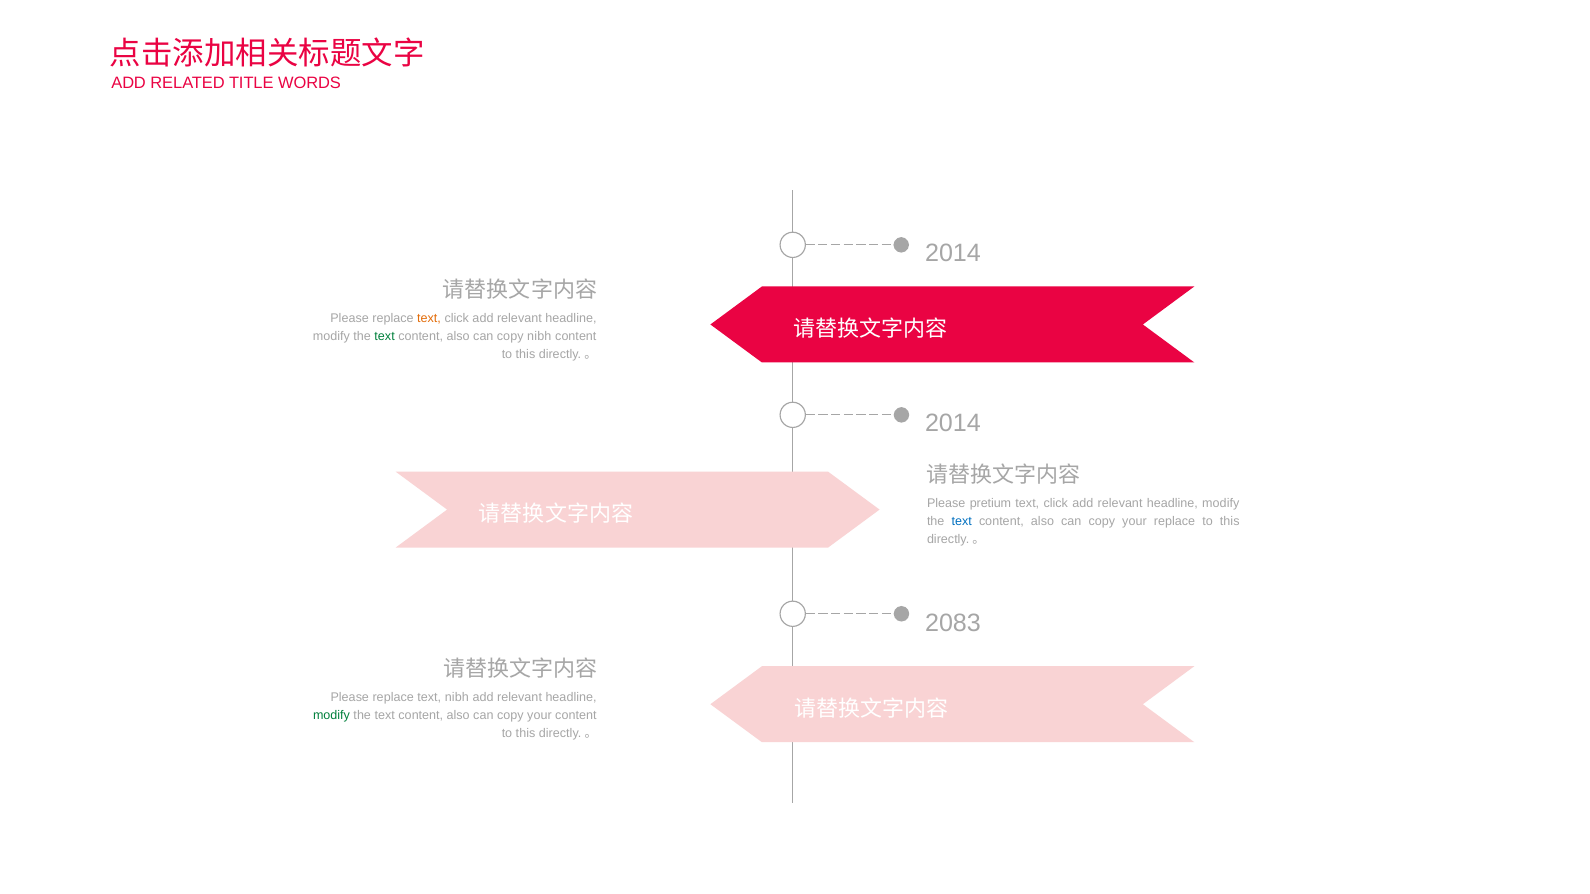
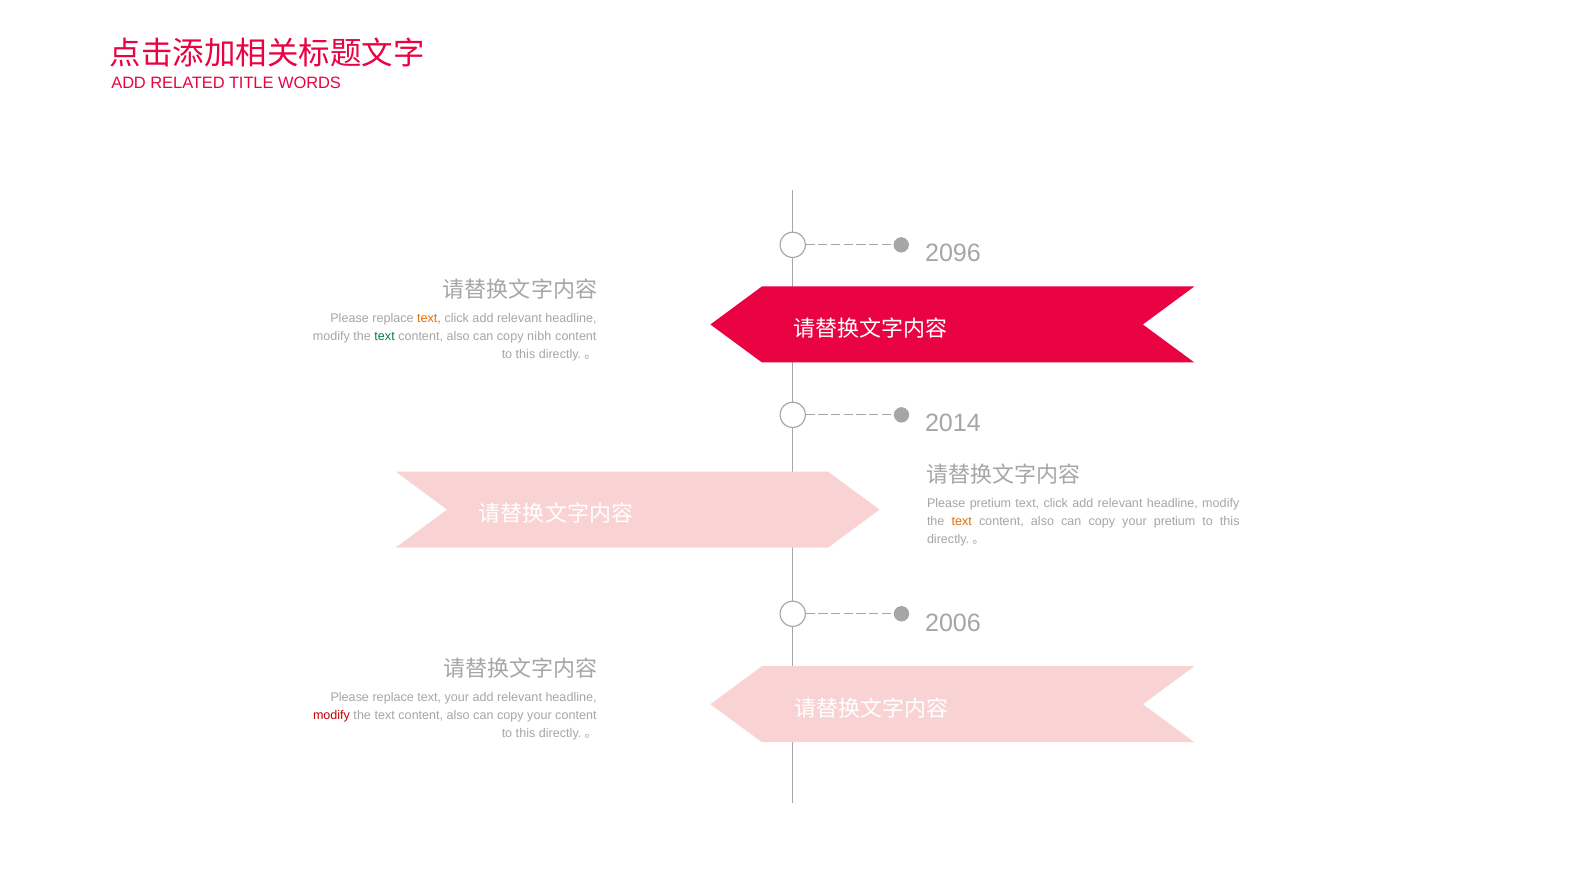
2014: 2014 -> 2096 (953, 253)
text colour: blue -> orange (962, 521)
your replace: replace -> pretium (1175, 521)
2083: 2083 -> 2006 (953, 623)
text nibh: nibh -> your (457, 698)
modify colour: green -> red (331, 716)
